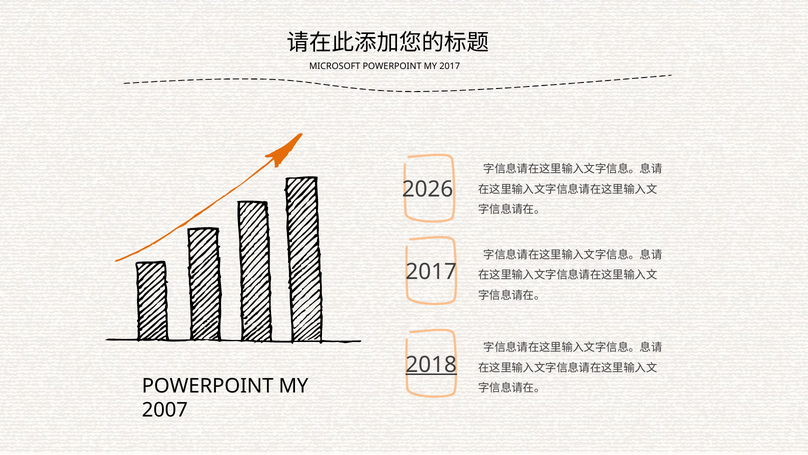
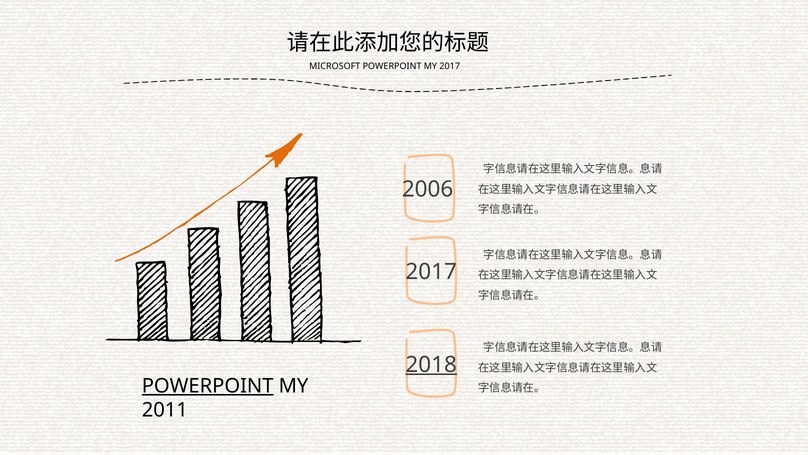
2026: 2026 -> 2006 (428, 189)
POWERPOINT underline: none -> present (208, 386)
2007: 2007 -> 2011 (165, 410)
